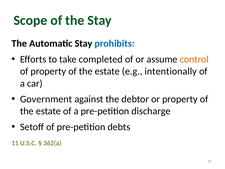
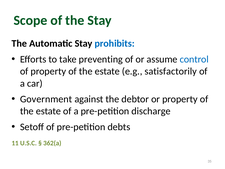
completed: completed -> preventing (101, 59)
control colour: orange -> blue (194, 59)
intentionally: intentionally -> satisfactorily (171, 71)
